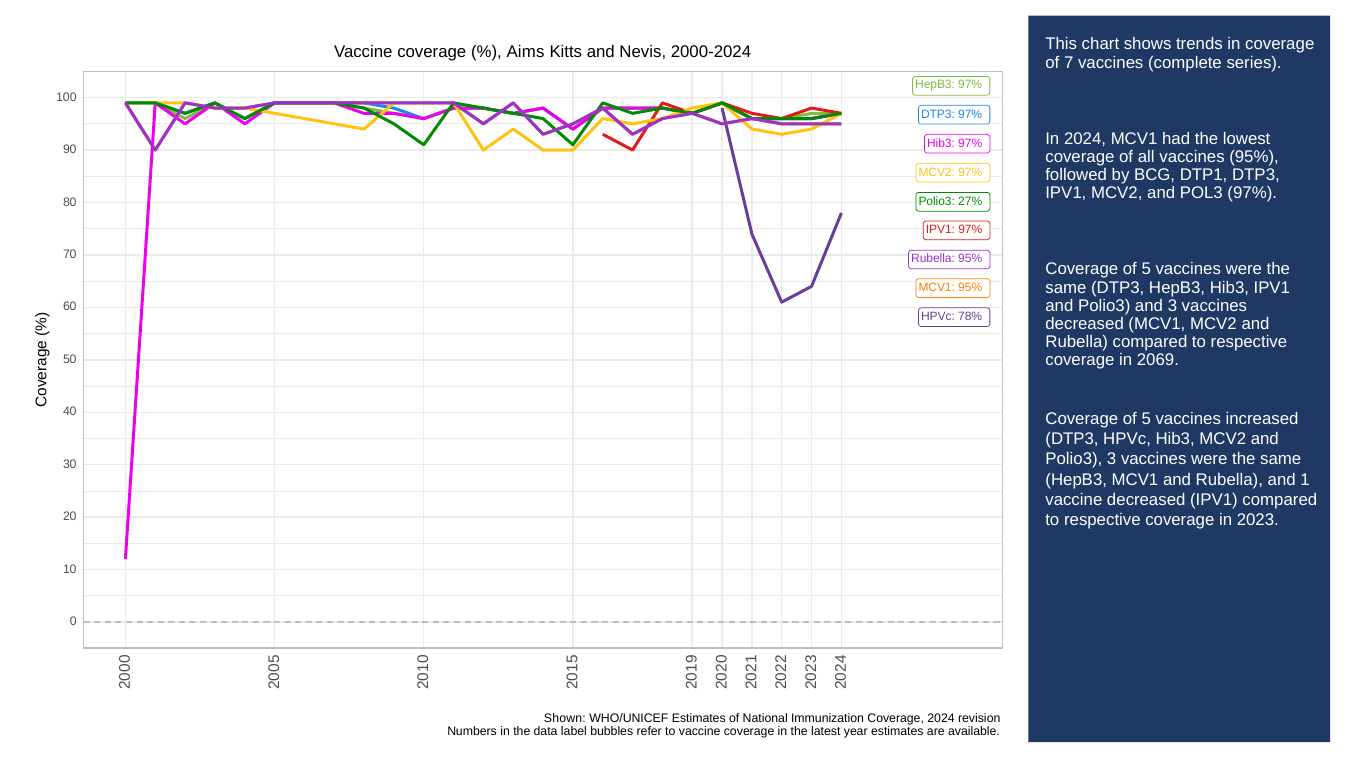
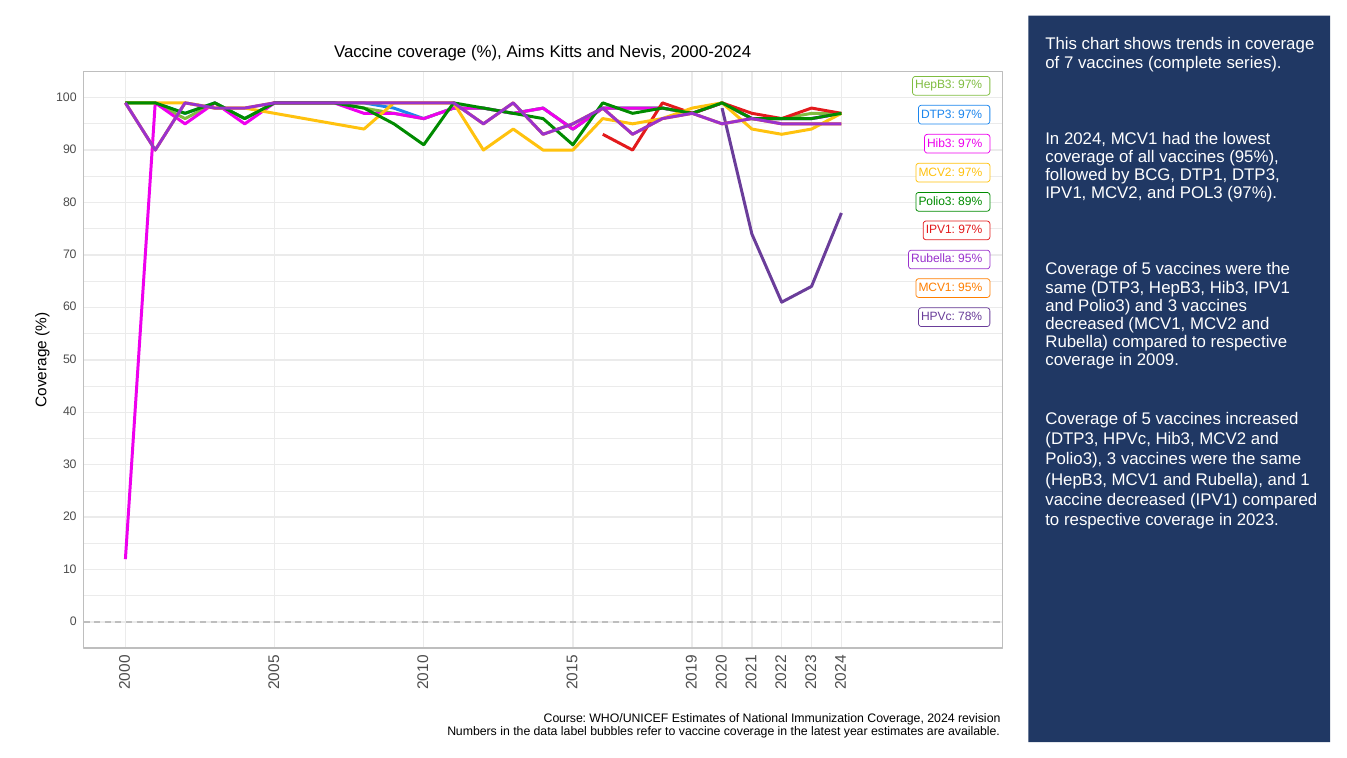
27%: 27% -> 89% (970, 201)
2069: 2069 -> 2009 (1158, 360)
Shown: Shown -> Course (565, 718)
